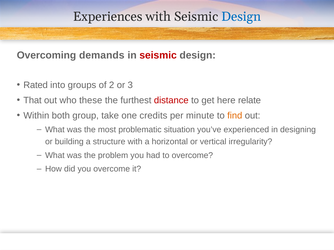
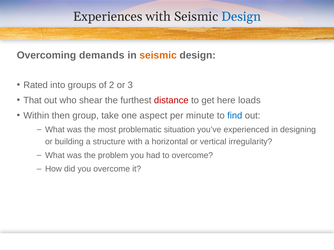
seismic colour: red -> orange (158, 55)
these: these -> shear (91, 101)
relate: relate -> loads (249, 101)
both: both -> then (61, 116)
credits: credits -> aspect (153, 116)
find colour: orange -> blue (235, 116)
